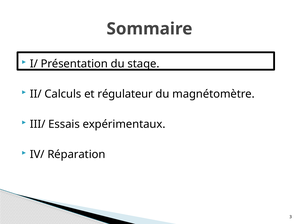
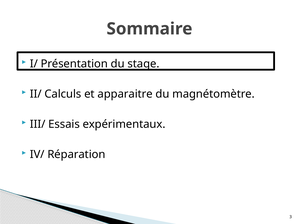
régulateur: régulateur -> apparaitre (125, 94)
